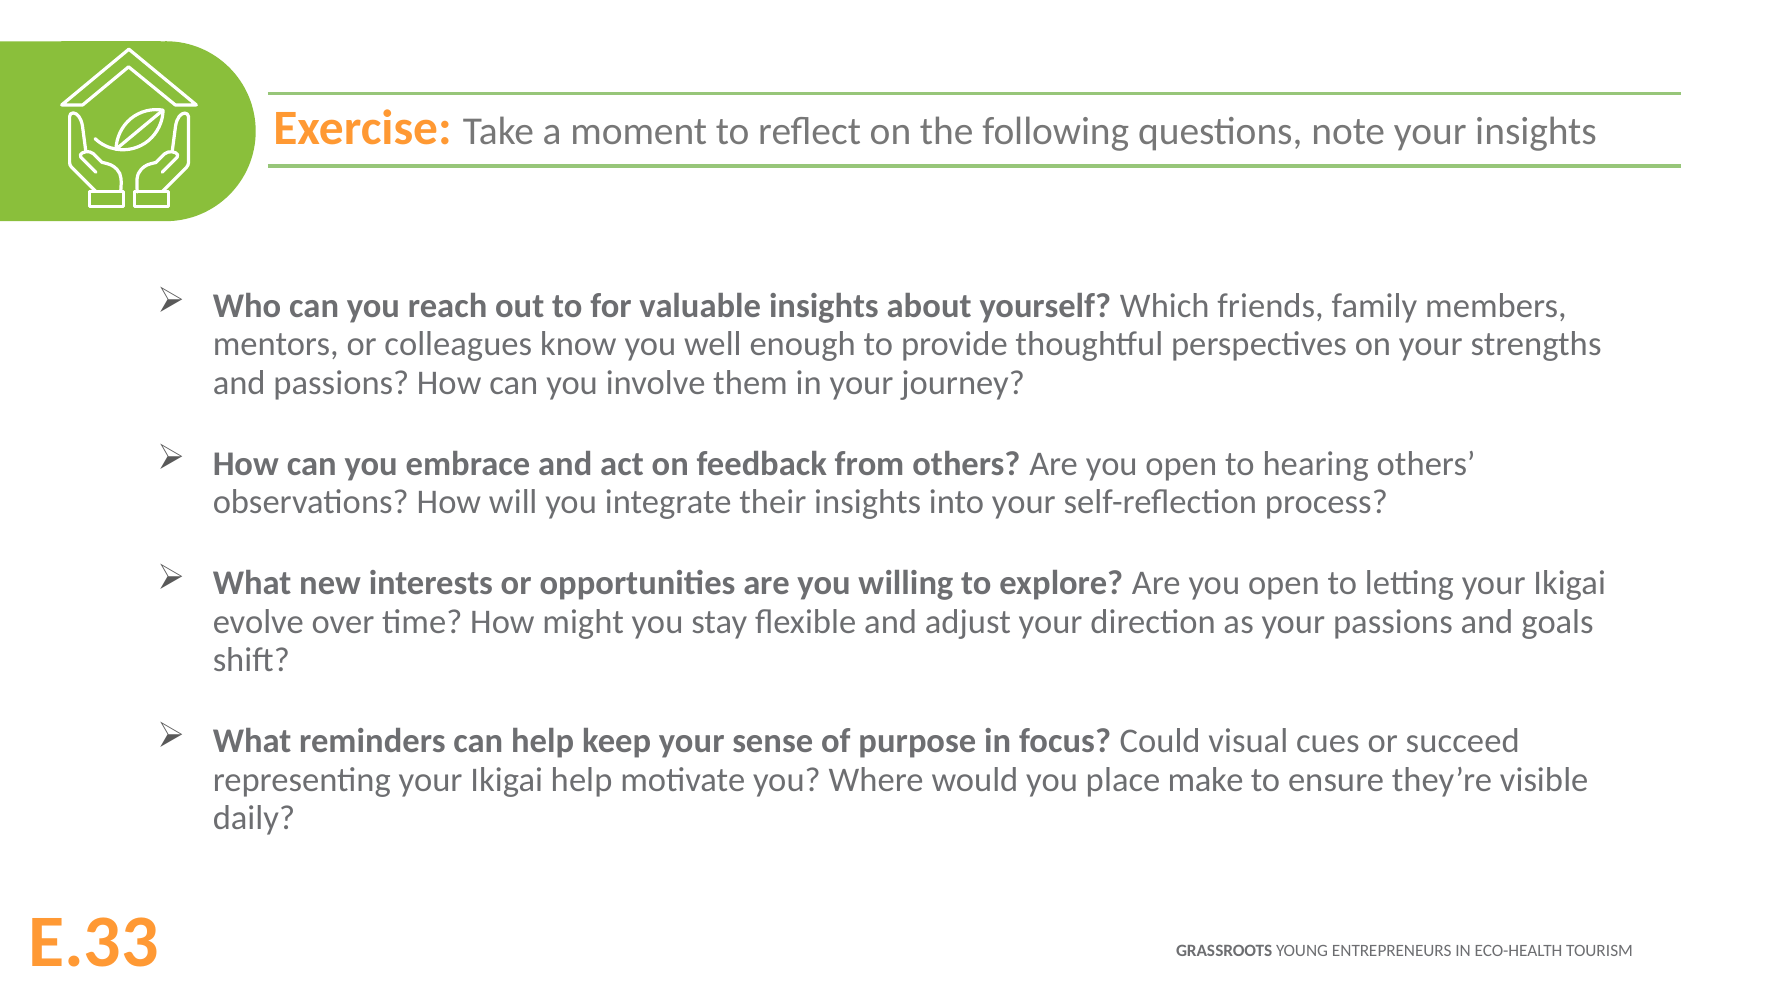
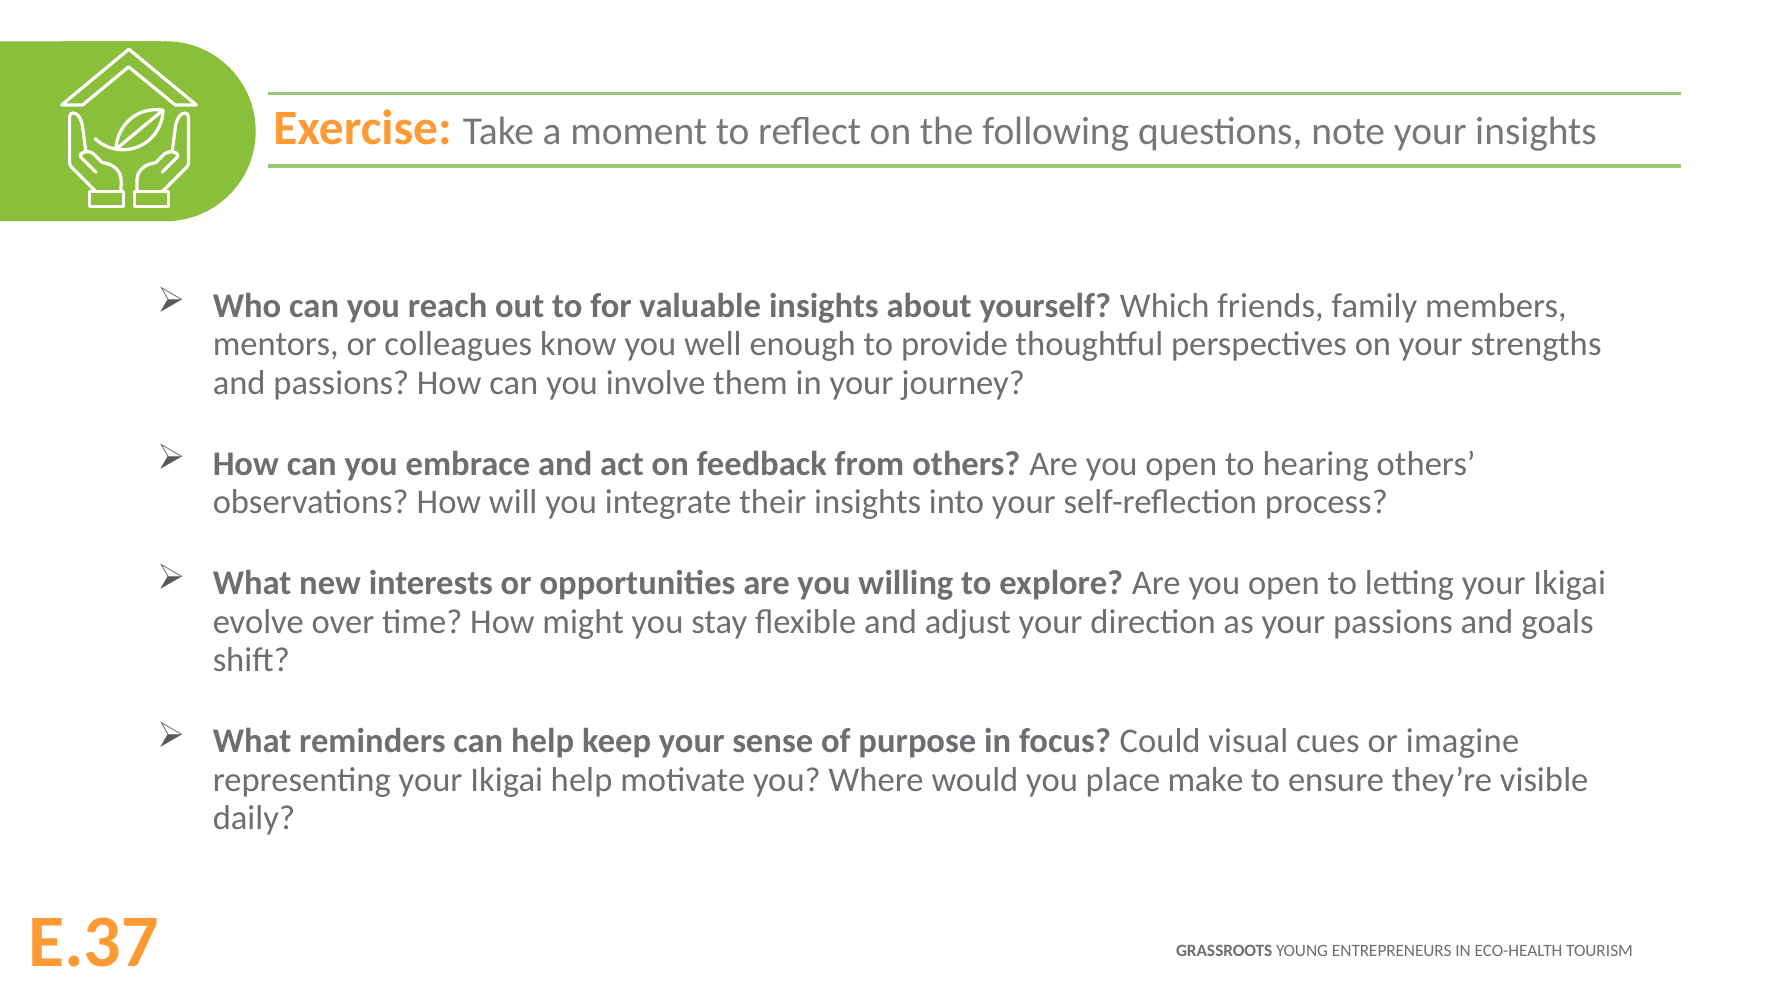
succeed: succeed -> imagine (1463, 741)
E.33: E.33 -> E.37 (93, 942)
